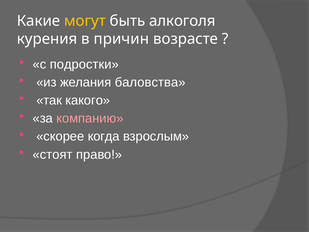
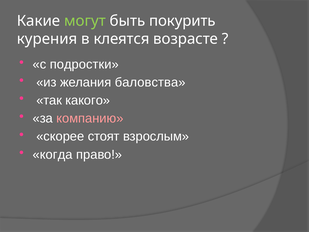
могут colour: yellow -> light green (85, 21)
алкоголя: алкоголя -> покурить (182, 21)
причин: причин -> клеятся (121, 39)
когда: когда -> стоят (104, 136)
стоят: стоят -> когда (53, 154)
